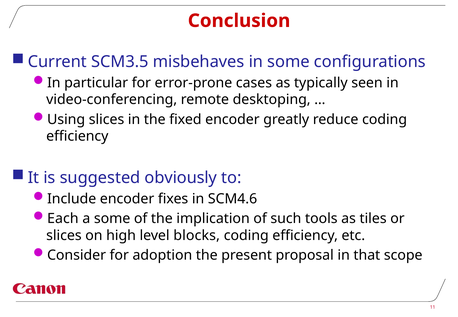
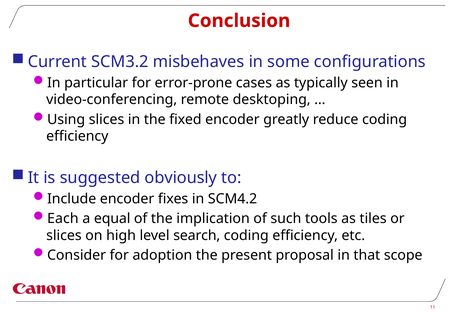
SCM3.5: SCM3.5 -> SCM3.2 (120, 62)
SCM4.6: SCM4.6 -> SCM4.2 (233, 199)
a some: some -> equal (112, 219)
blocks: blocks -> search (197, 235)
